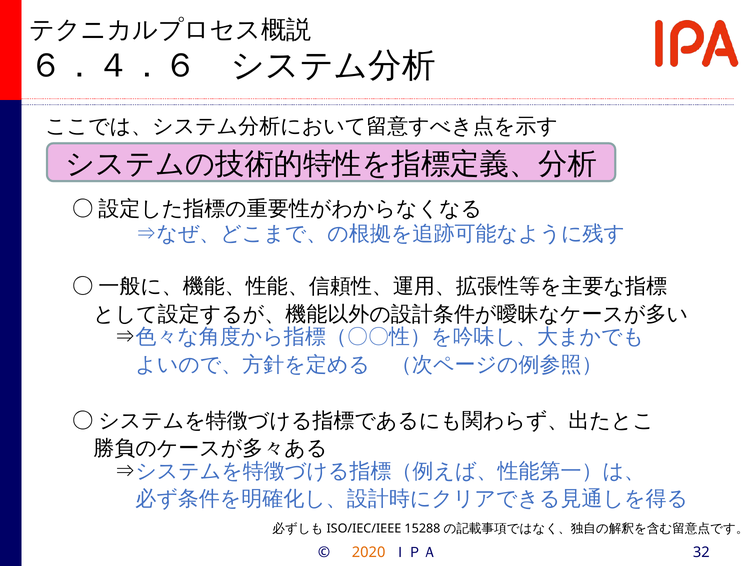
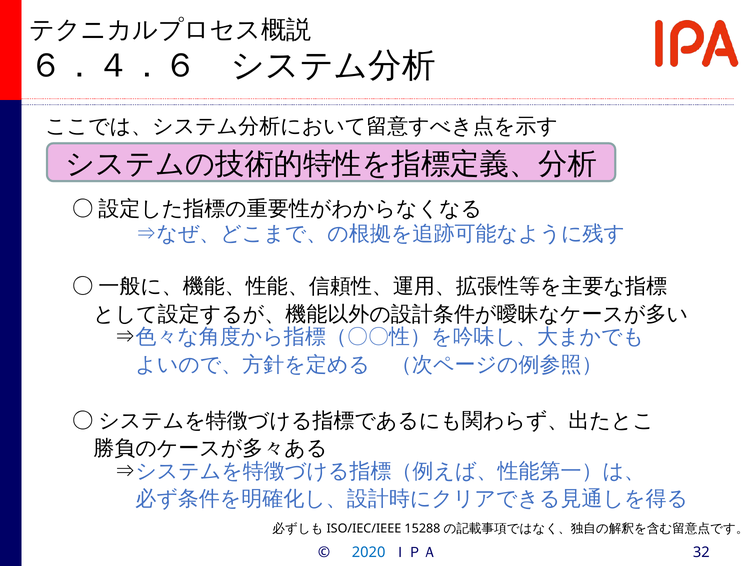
2020 colour: orange -> blue (369, 552)
